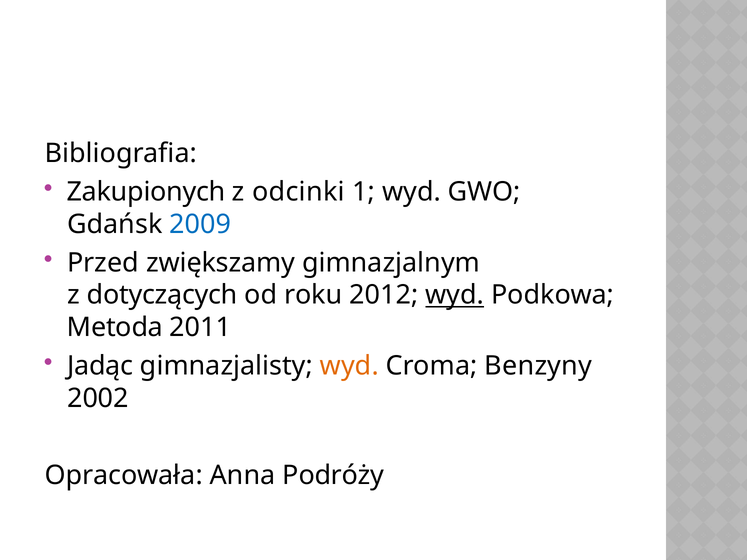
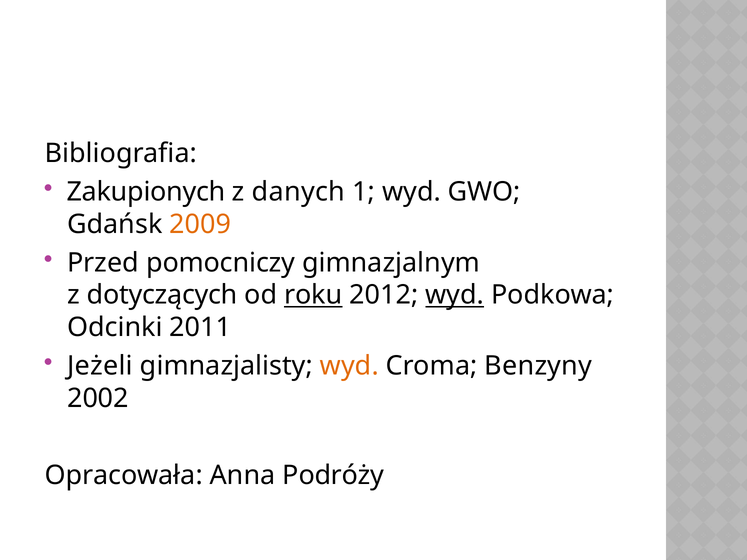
odcinki: odcinki -> danych (298, 192)
2009 colour: blue -> orange (200, 224)
zwiększamy: zwiększamy -> pomocniczy (221, 263)
roku underline: none -> present (313, 295)
Metoda: Metoda -> Odcinki (115, 328)
Jadąc: Jadąc -> Jeżeli (100, 366)
